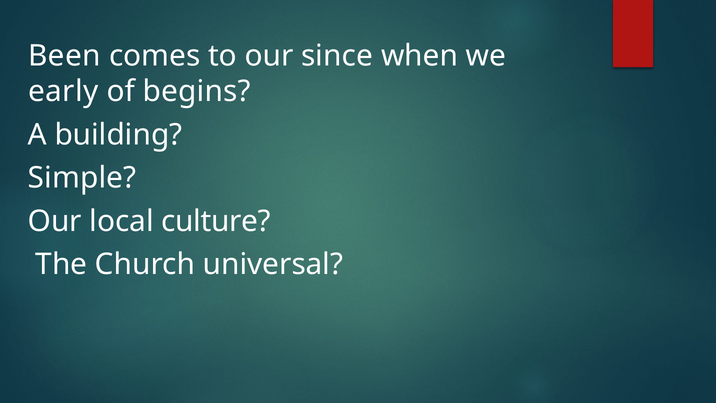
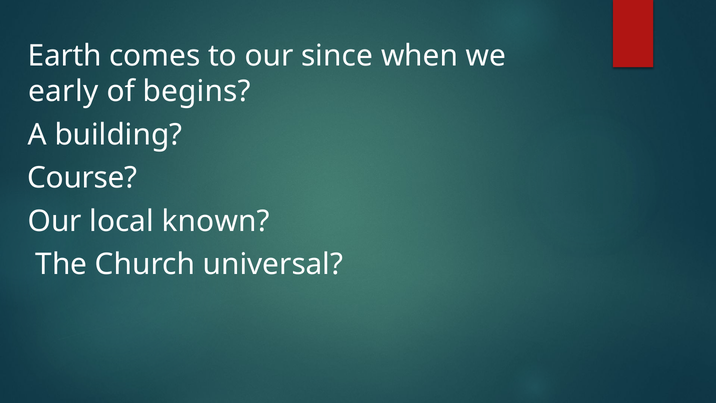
Been: Been -> Earth (65, 56)
Simple: Simple -> Course (82, 178)
culture: culture -> known (216, 221)
